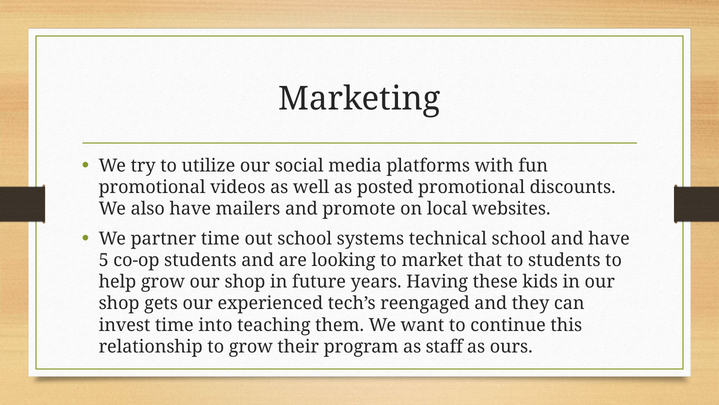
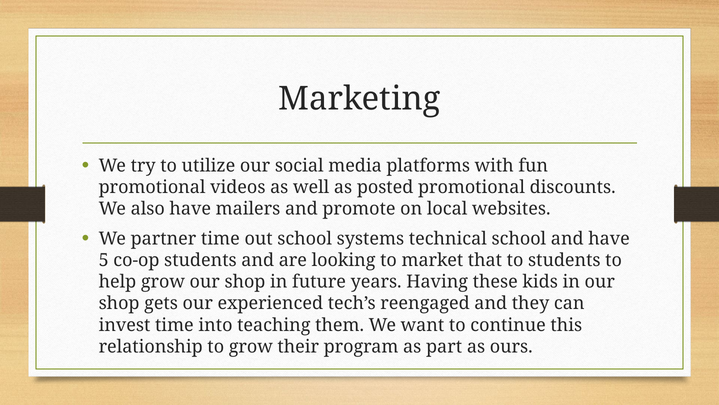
staff: staff -> part (444, 346)
